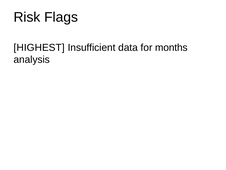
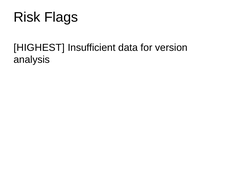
months: months -> version (171, 47)
